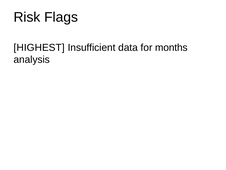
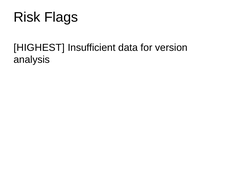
months: months -> version (171, 47)
